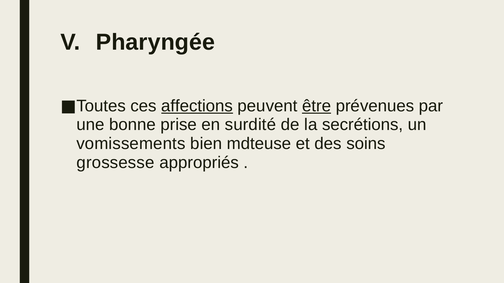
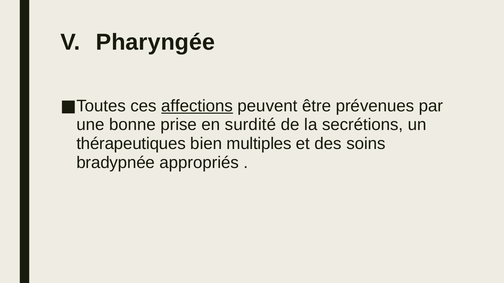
être underline: present -> none (317, 106)
vomissements: vomissements -> thérapeutiques (131, 144)
mdteuse: mdteuse -> multiples (259, 144)
grossesse: grossesse -> bradypnée (116, 163)
